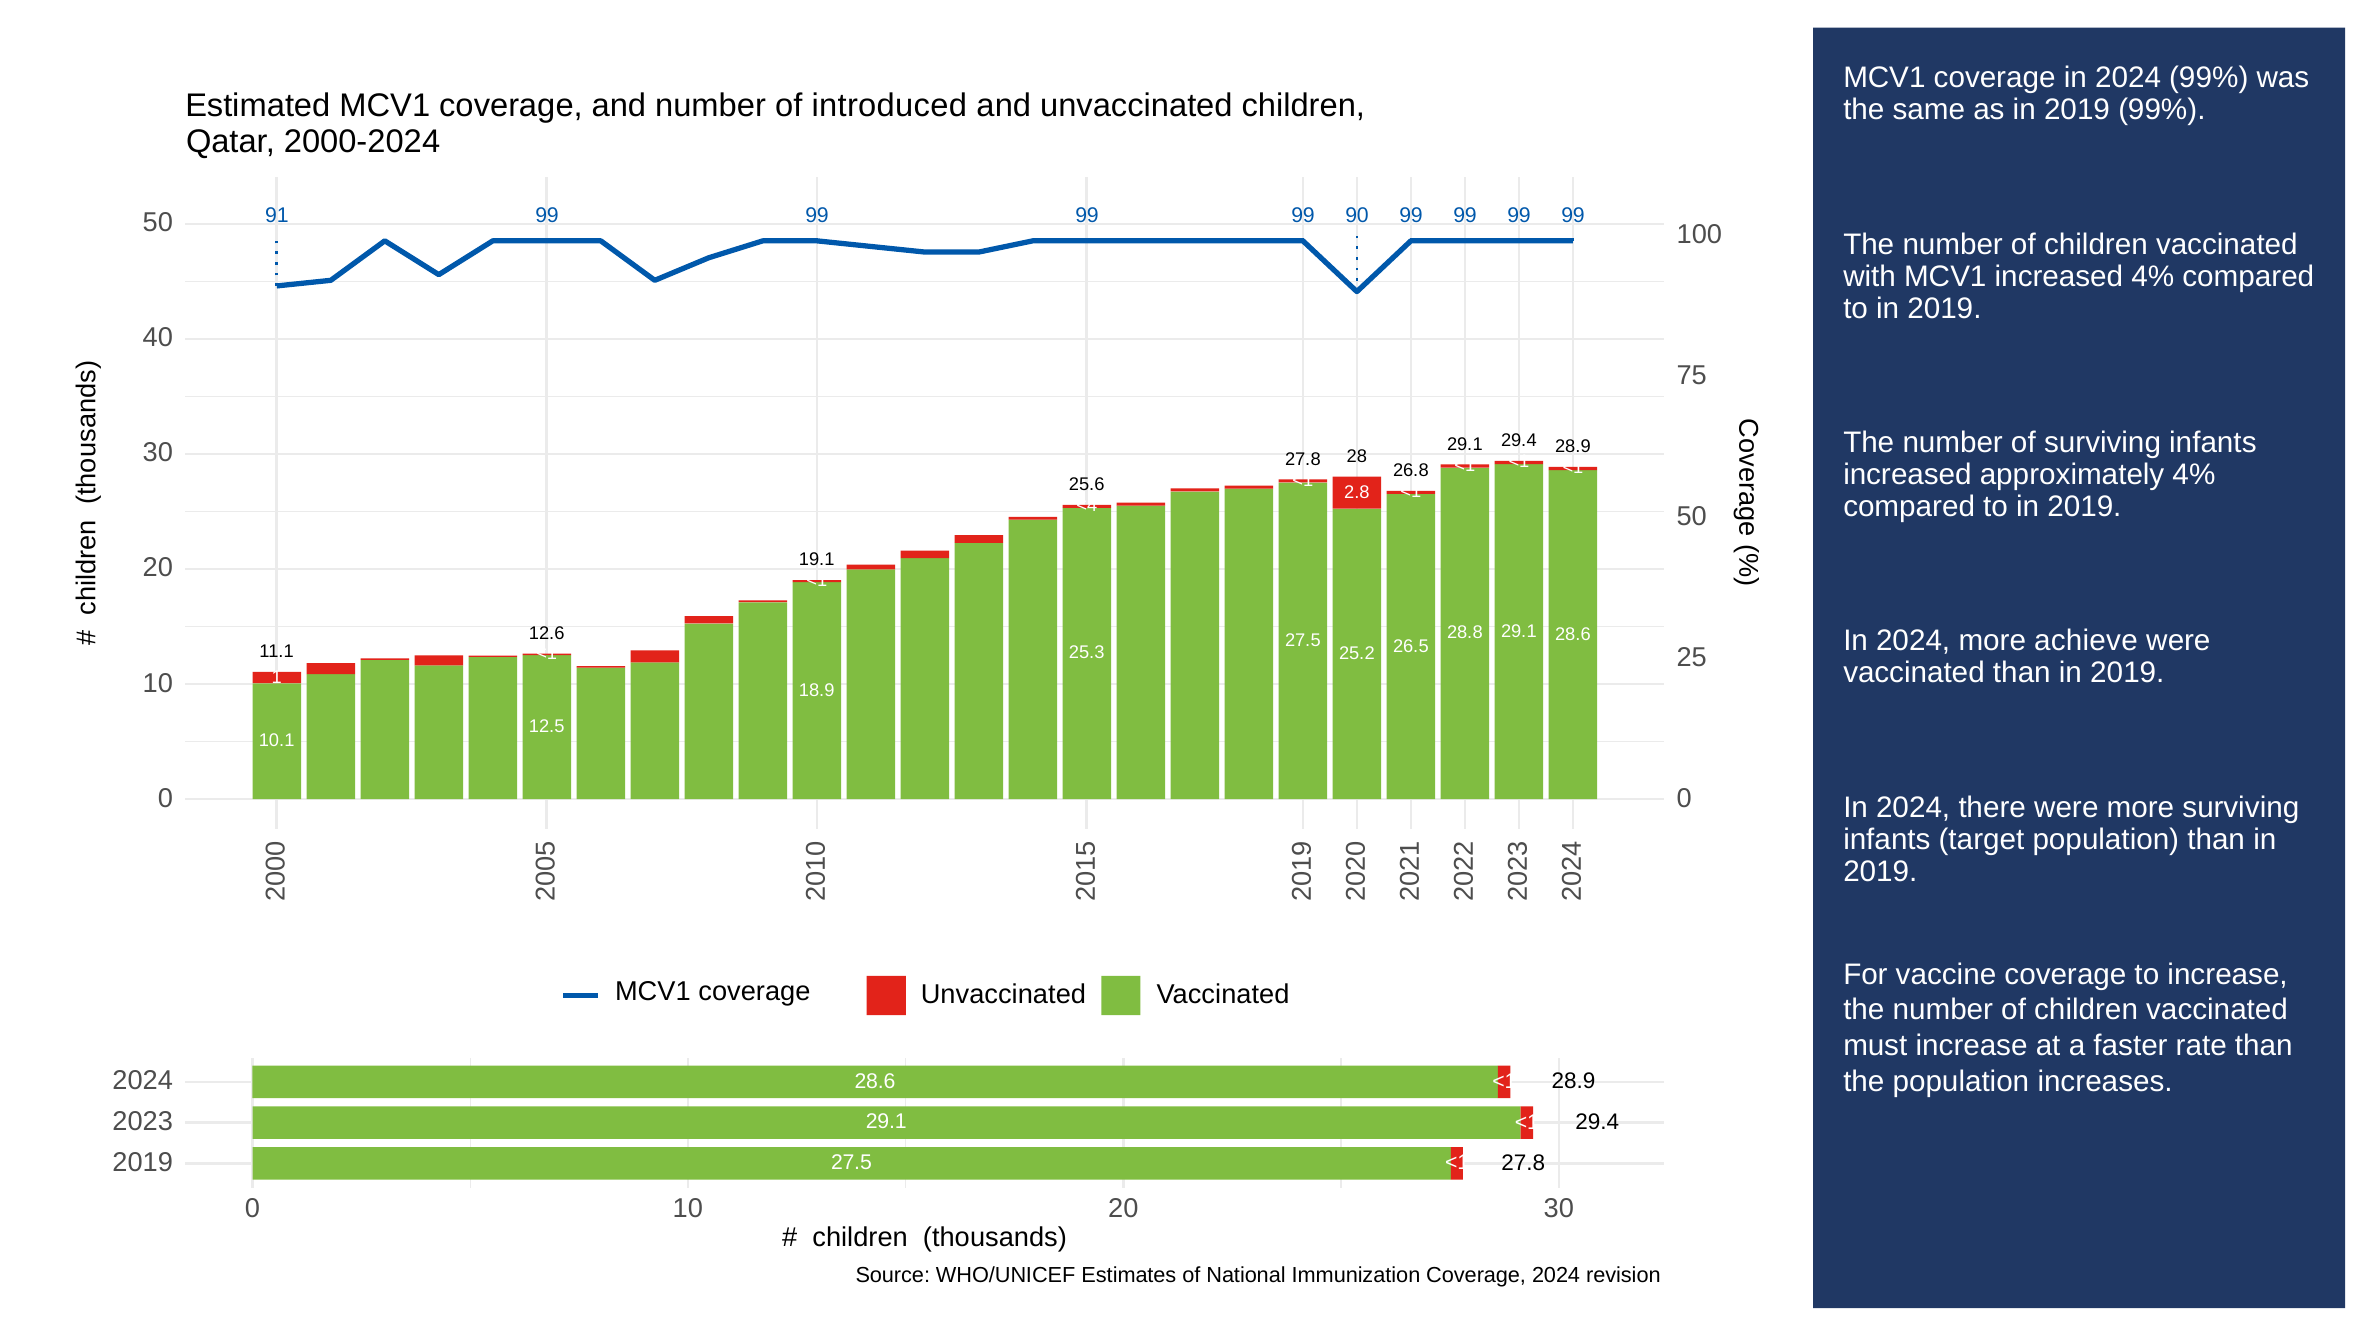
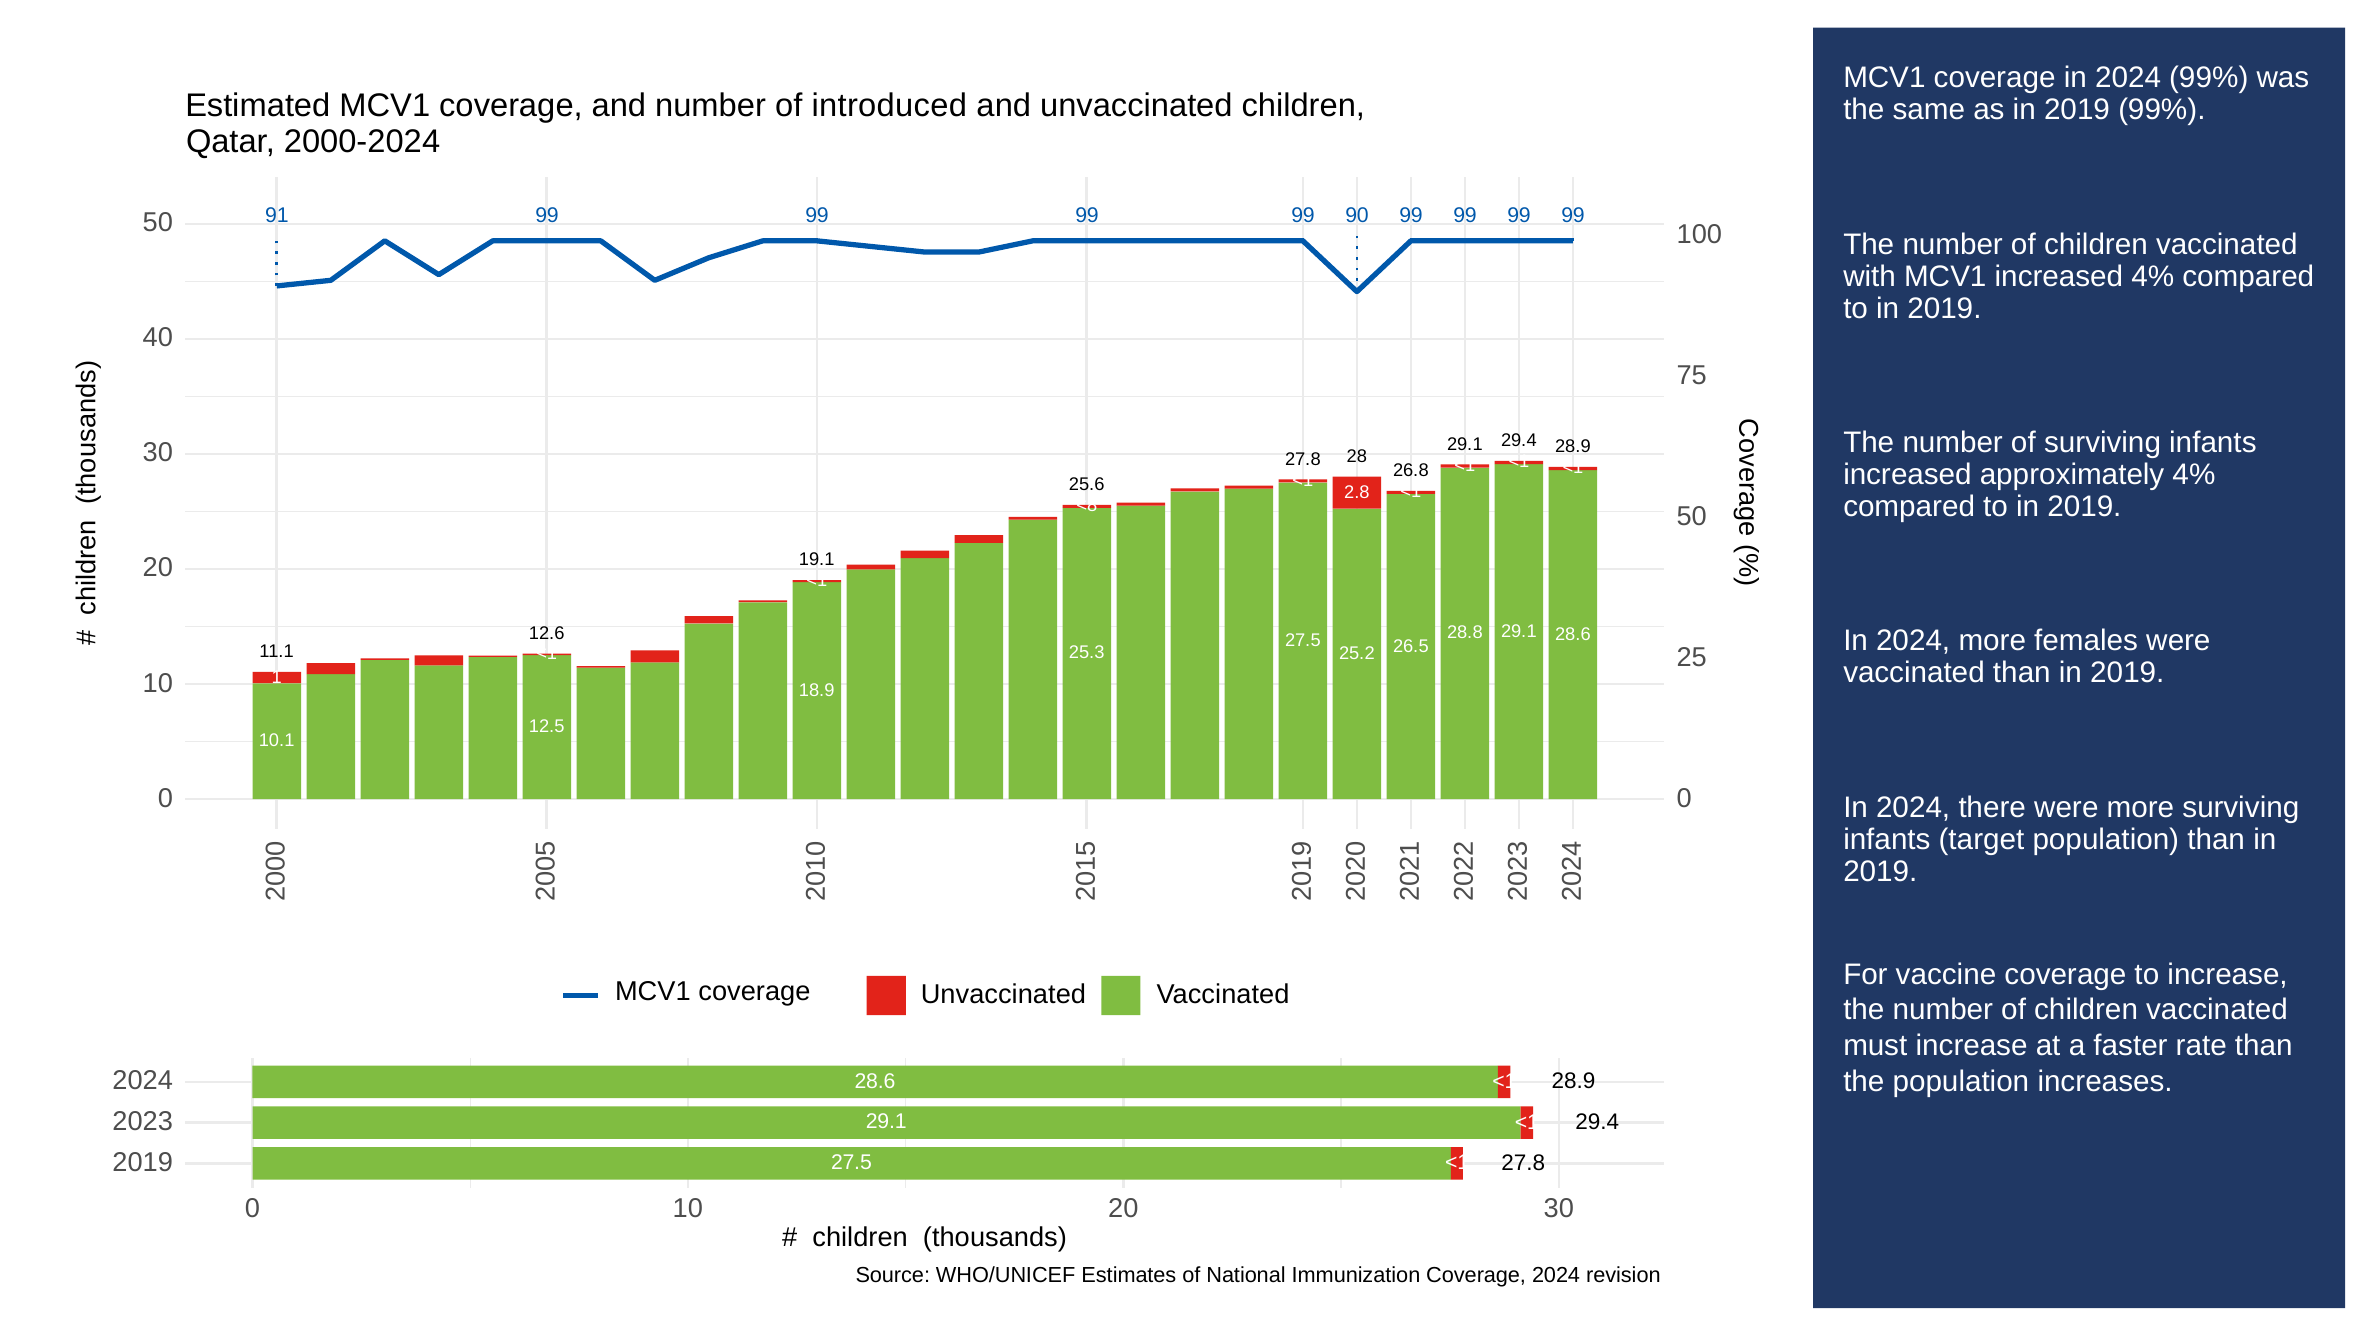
<4: <4 -> <8 (1087, 506)
achieve: achieve -> females (2086, 641)
